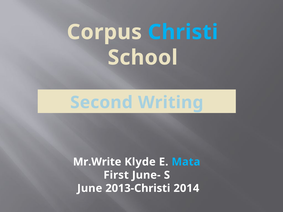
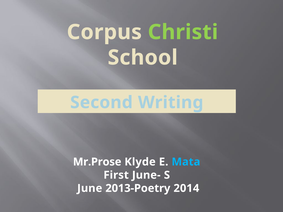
Christi colour: light blue -> light green (183, 32)
Mr.Write: Mr.Write -> Mr.Prose (97, 162)
2013-Christi: 2013-Christi -> 2013-Poetry (138, 188)
